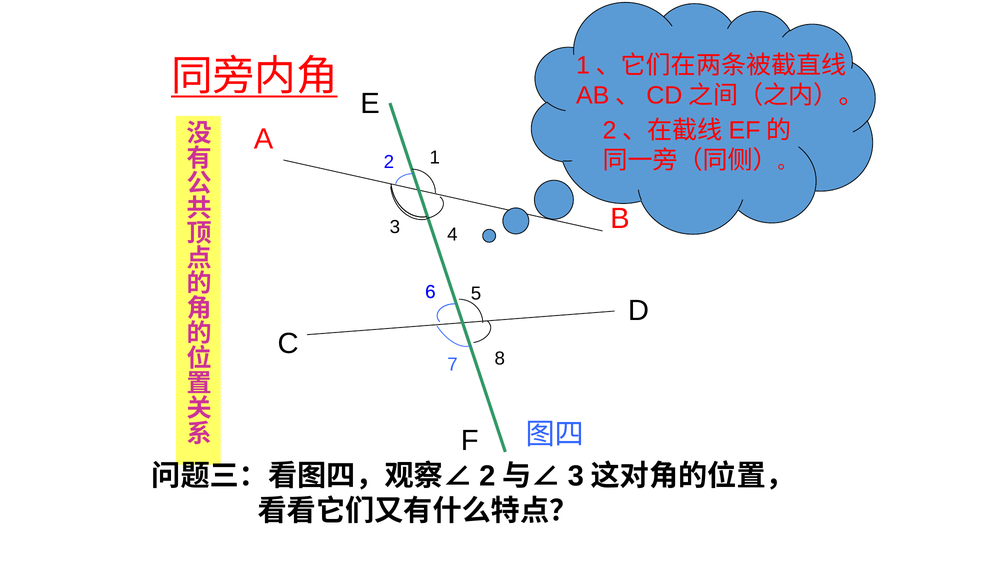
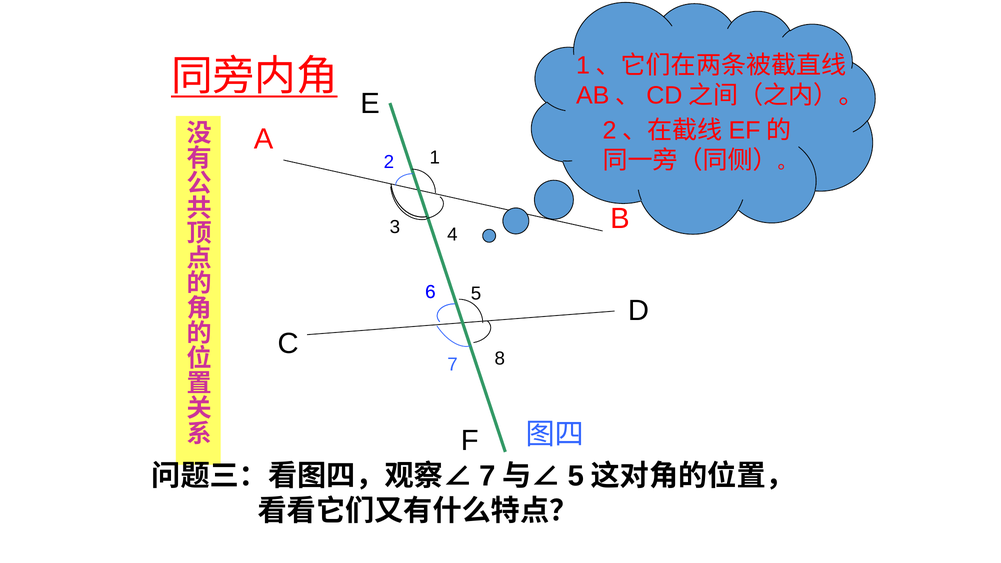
2: 2 -> 7 (487, 476)
3: 3 -> 5 (576, 476)
